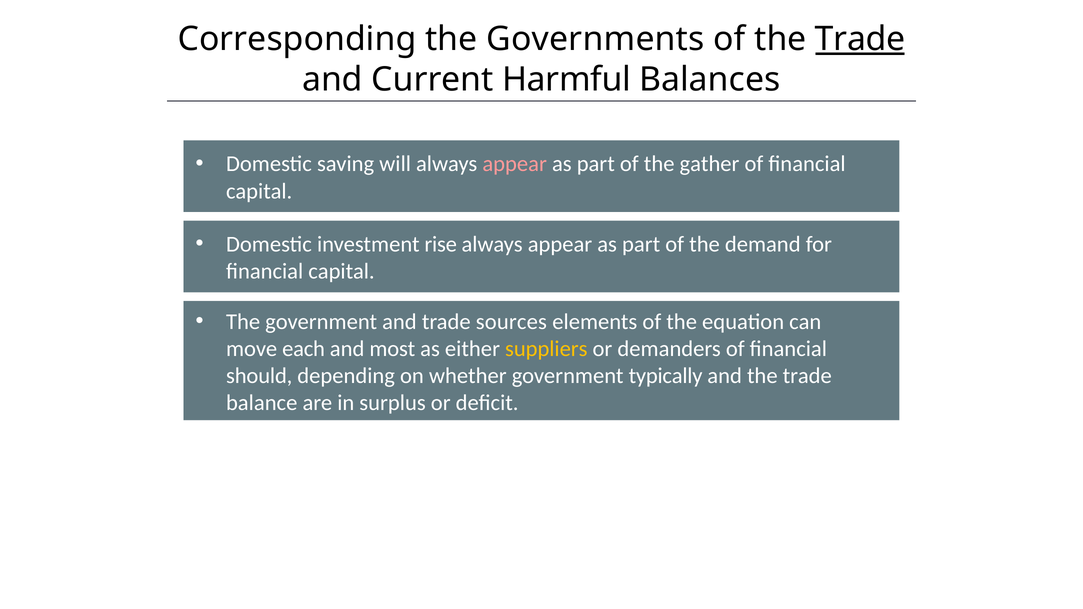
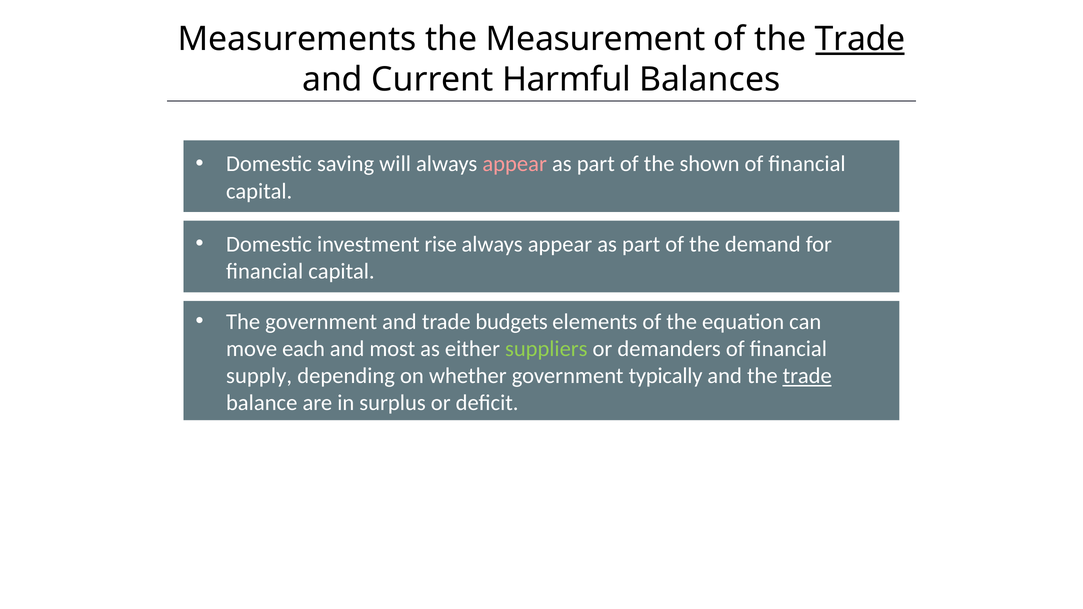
Corresponding: Corresponding -> Measurements (297, 39)
Governments: Governments -> Measurement (596, 39)
gather: gather -> shown (710, 164)
sources: sources -> budgets (512, 322)
suppliers colour: yellow -> light green (546, 349)
should: should -> supply (259, 376)
trade underline: none -> present (807, 376)
